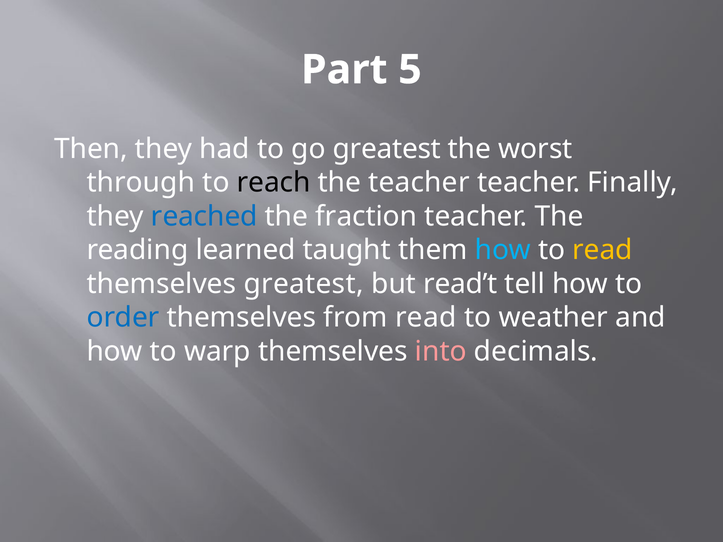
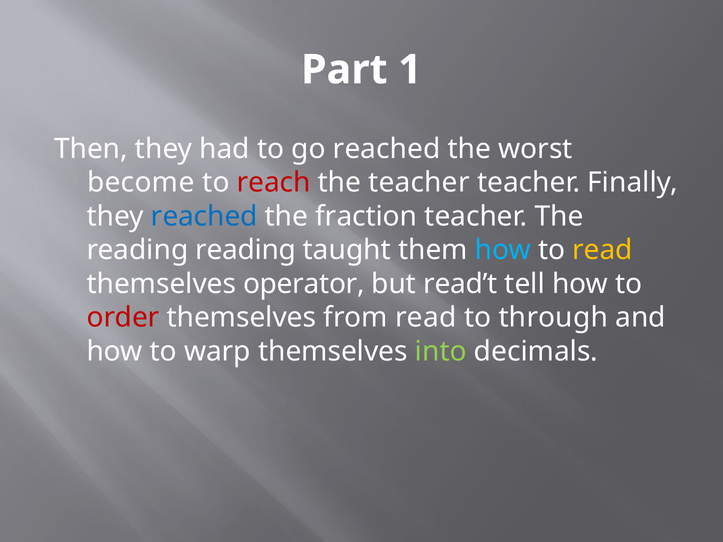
5: 5 -> 1 (410, 70)
go greatest: greatest -> reached (387, 149)
through: through -> become (141, 183)
reach colour: black -> red (274, 183)
reading learned: learned -> reading (246, 250)
themselves greatest: greatest -> operator (304, 284)
order colour: blue -> red (123, 318)
weather: weather -> through (553, 318)
into colour: pink -> light green (441, 351)
